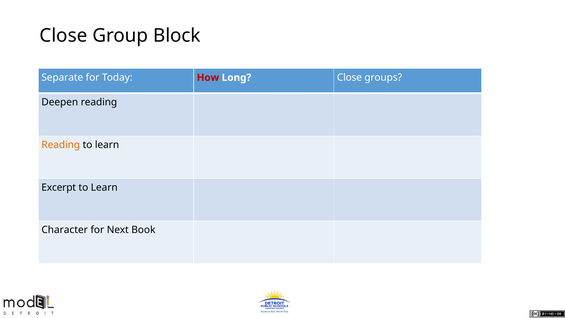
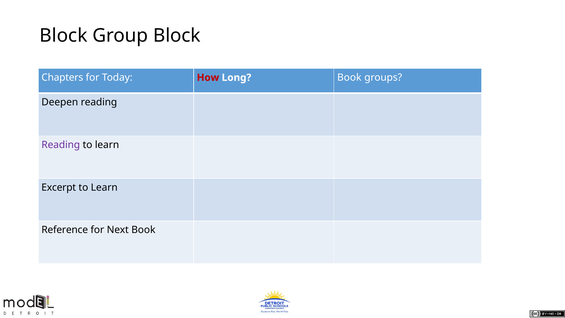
Close: Close -> Block (63, 36)
Separate: Separate -> Chapters (62, 78)
Long Close: Close -> Book (349, 78)
Reading colour: orange -> purple (61, 145)
Character: Character -> Reference (65, 230)
